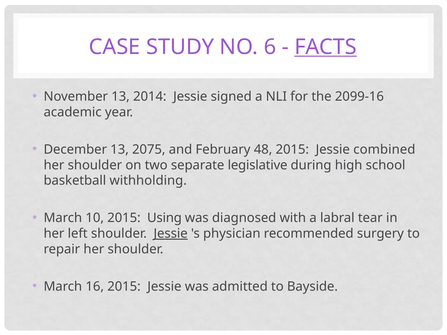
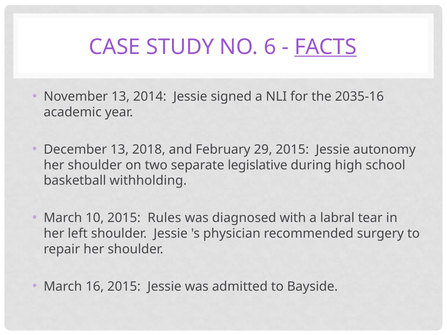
2099-16: 2099-16 -> 2035-16 (359, 97)
2075: 2075 -> 2018 (149, 150)
48: 48 -> 29 (263, 150)
combined: combined -> autonomy (384, 150)
Using: Using -> Rules (164, 218)
Jessie underline: present -> none (171, 234)
